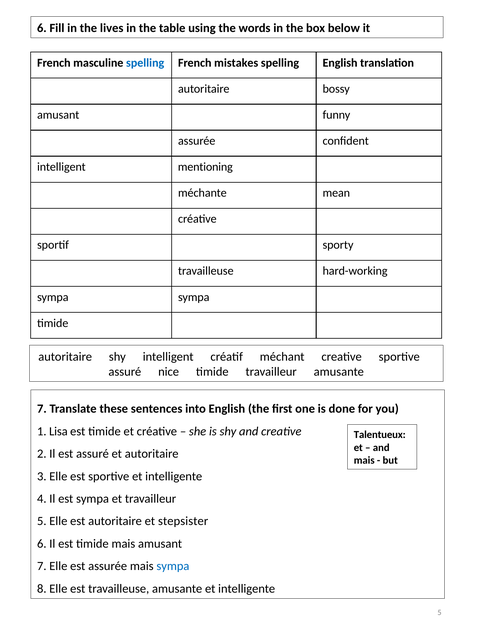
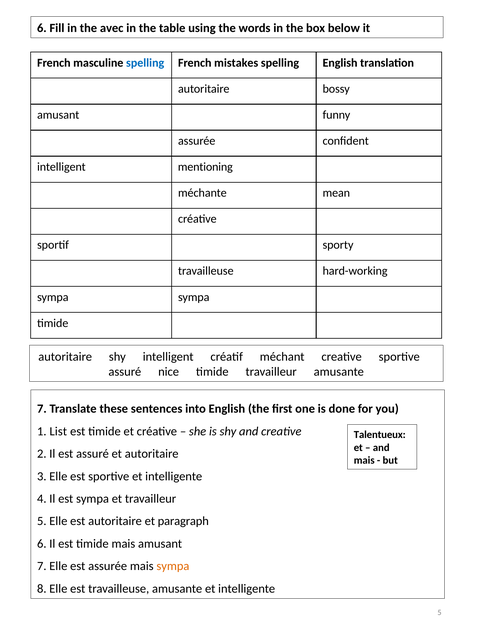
lives: lives -> avec (112, 28)
Lisa: Lisa -> List (58, 431)
stepsister: stepsister -> paragraph (183, 521)
sympa colour: blue -> orange (173, 566)
